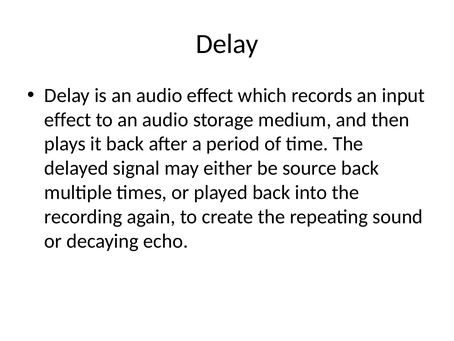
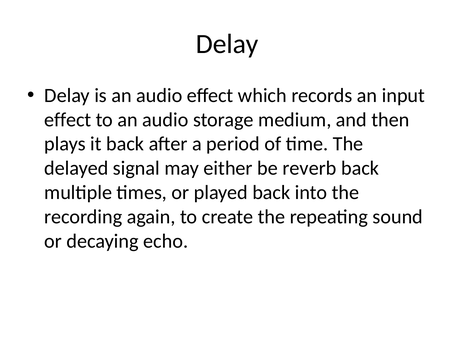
source: source -> reverb (309, 168)
